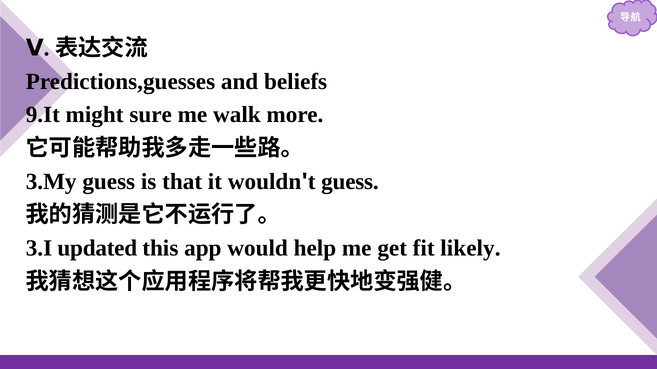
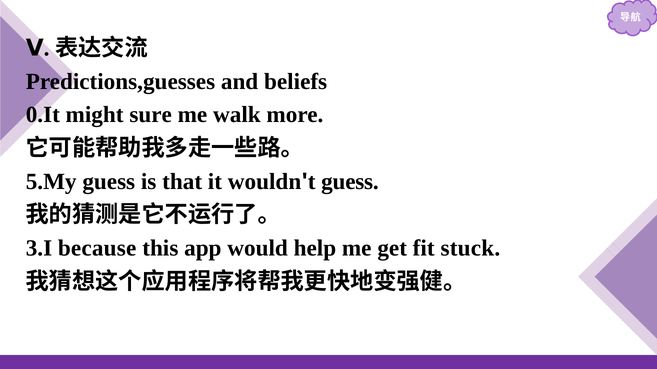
9.It: 9.It -> 0.It (43, 115)
3.My: 3.My -> 5.My (51, 182)
updated: updated -> because (97, 249)
likely: likely -> stuck (470, 249)
